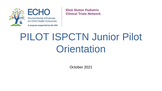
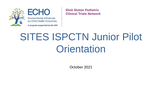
PILOT: PILOT -> SITES (35, 37)
